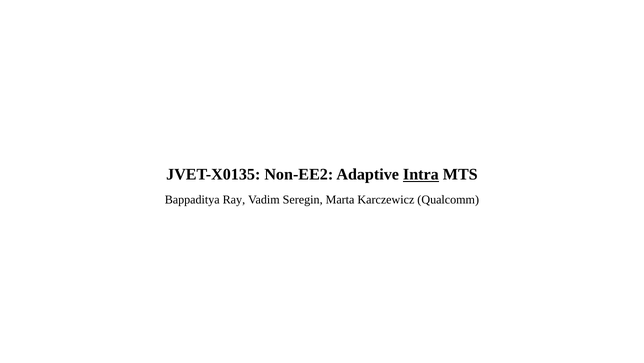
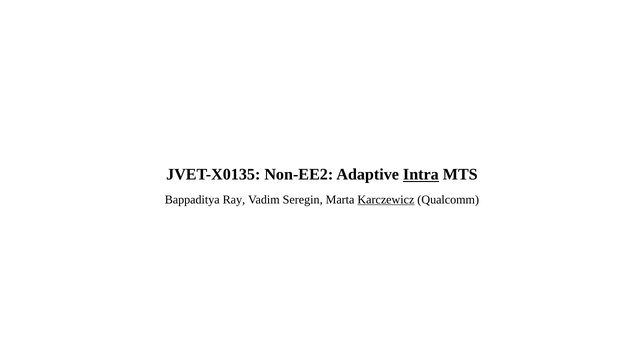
Karczewicz underline: none -> present (386, 199)
